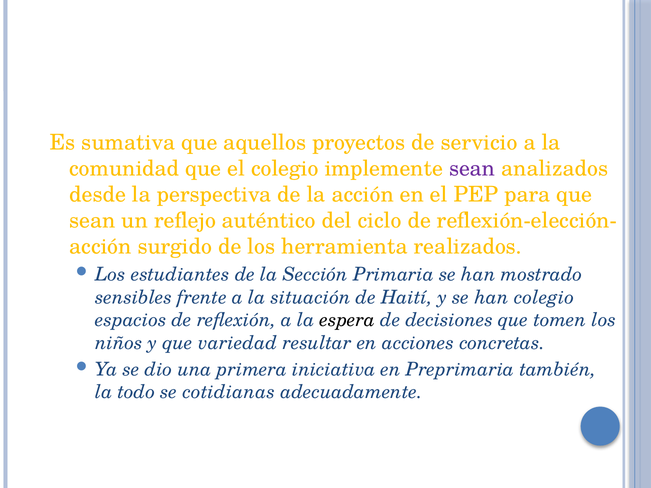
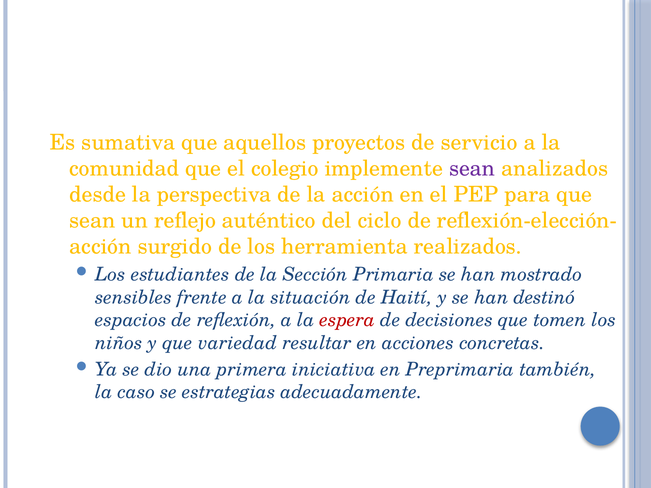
han colegio: colegio -> destinó (544, 297)
espera colour: black -> red (347, 320)
todo: todo -> caso (136, 392)
cotidianas: cotidianas -> estrategias (229, 392)
